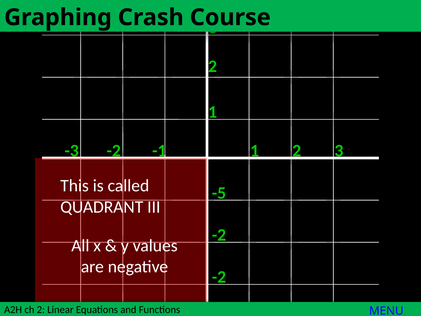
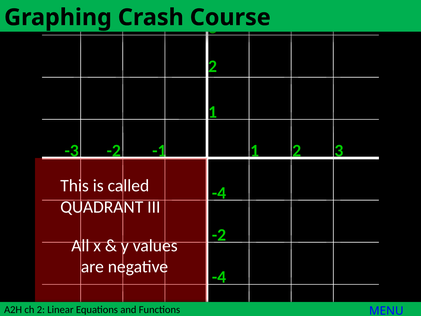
-5: -5 -> -4 (219, 193)
-2: -2 -> -4 (219, 277)
